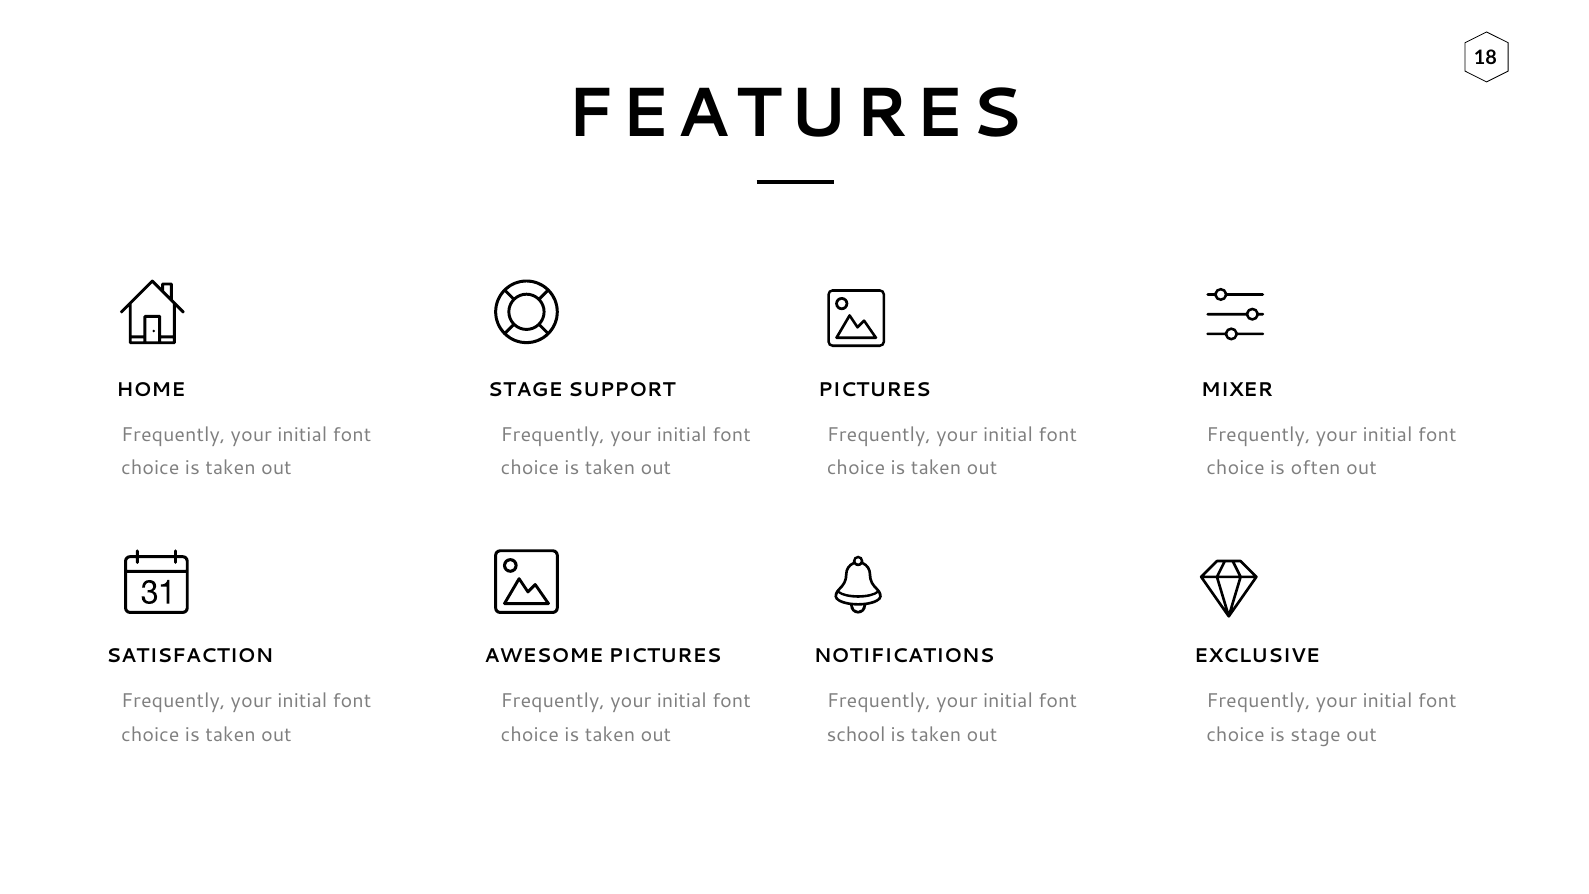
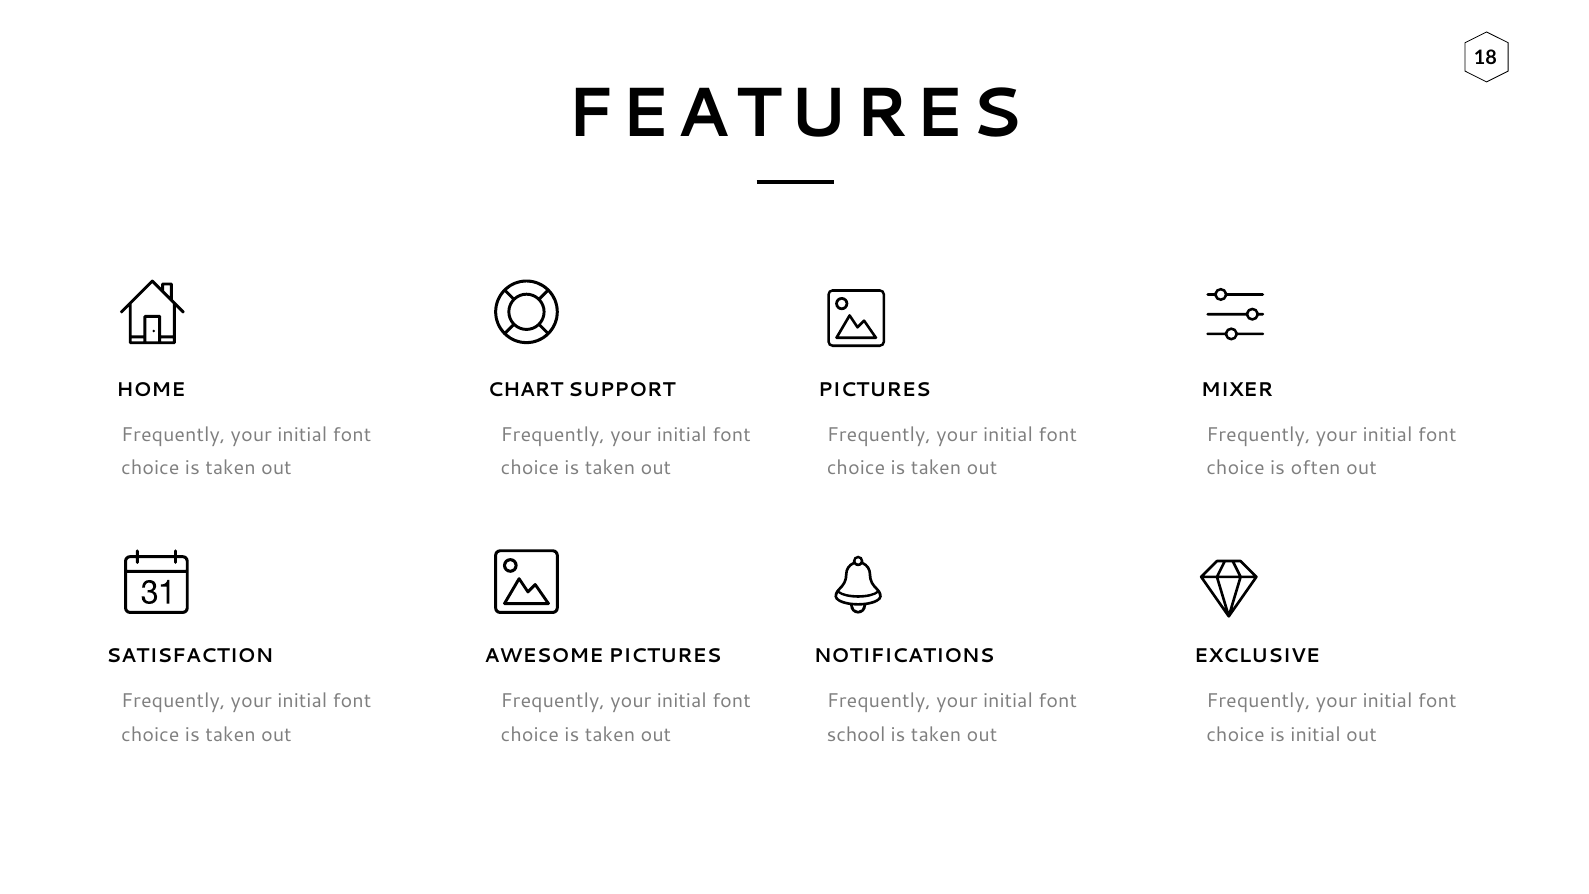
STAGE: STAGE -> CHART (525, 390)
is stage: stage -> initial (1316, 735)
